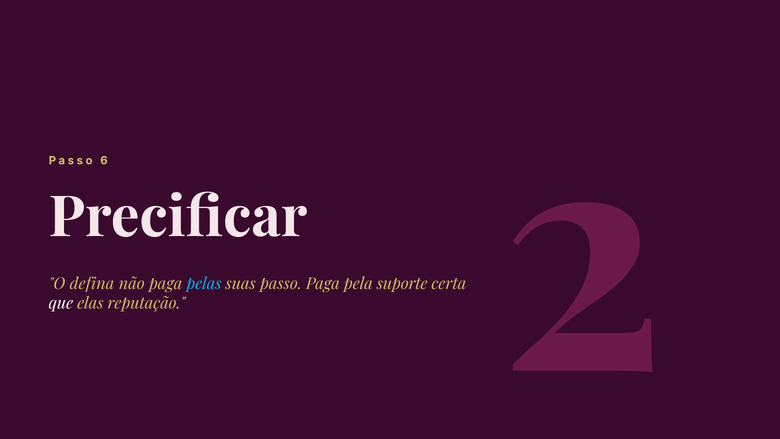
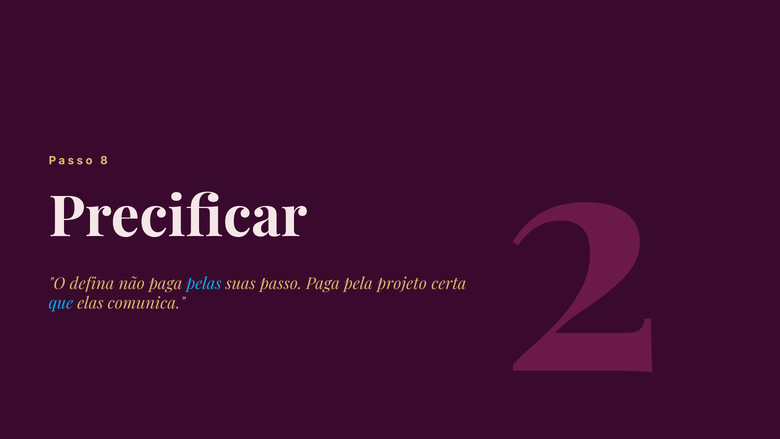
6: 6 -> 8 (104, 160)
suporte: suporte -> projeto (402, 284)
que colour: white -> light blue (61, 303)
reputação: reputação -> comunica (146, 303)
